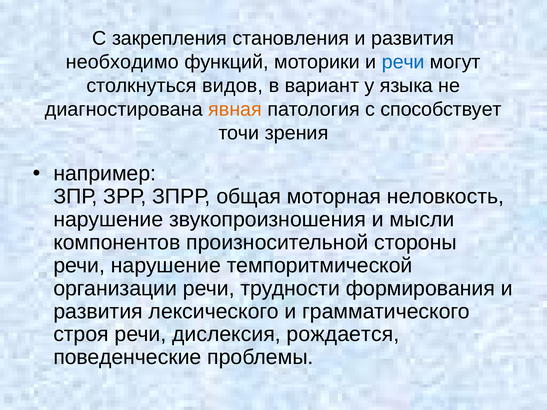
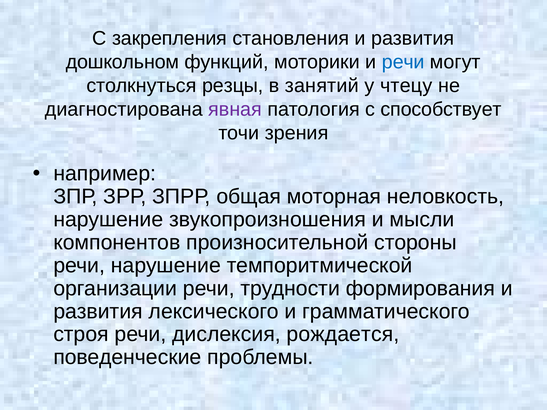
необходимо: необходимо -> дошкольном (122, 62)
видов: видов -> резцы (233, 86)
вариант: вариант -> занятий (322, 86)
языка: языка -> чтецу (406, 86)
явная colour: orange -> purple (235, 109)
